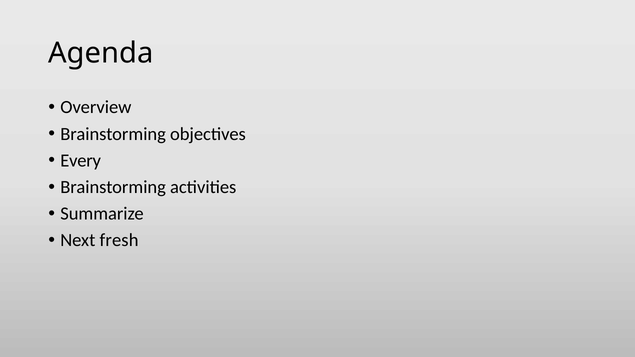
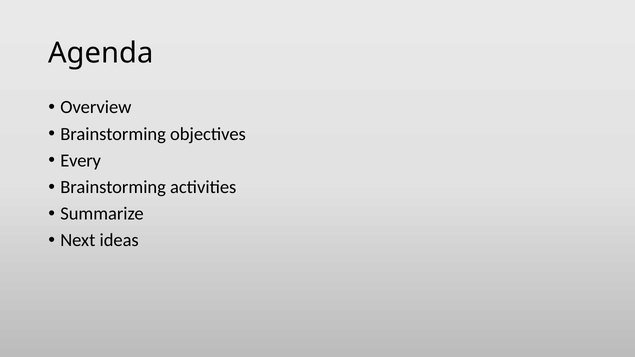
fresh: fresh -> ideas (119, 240)
